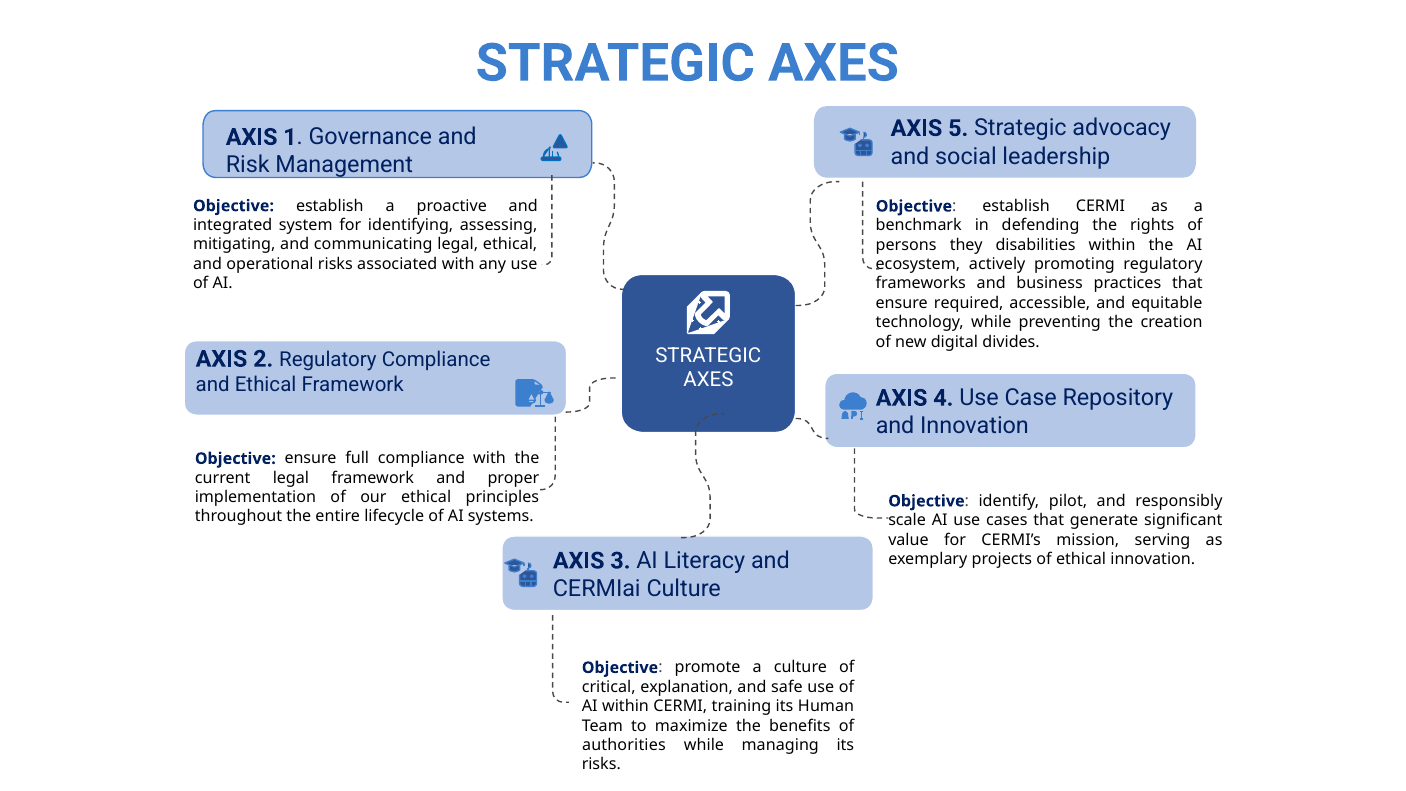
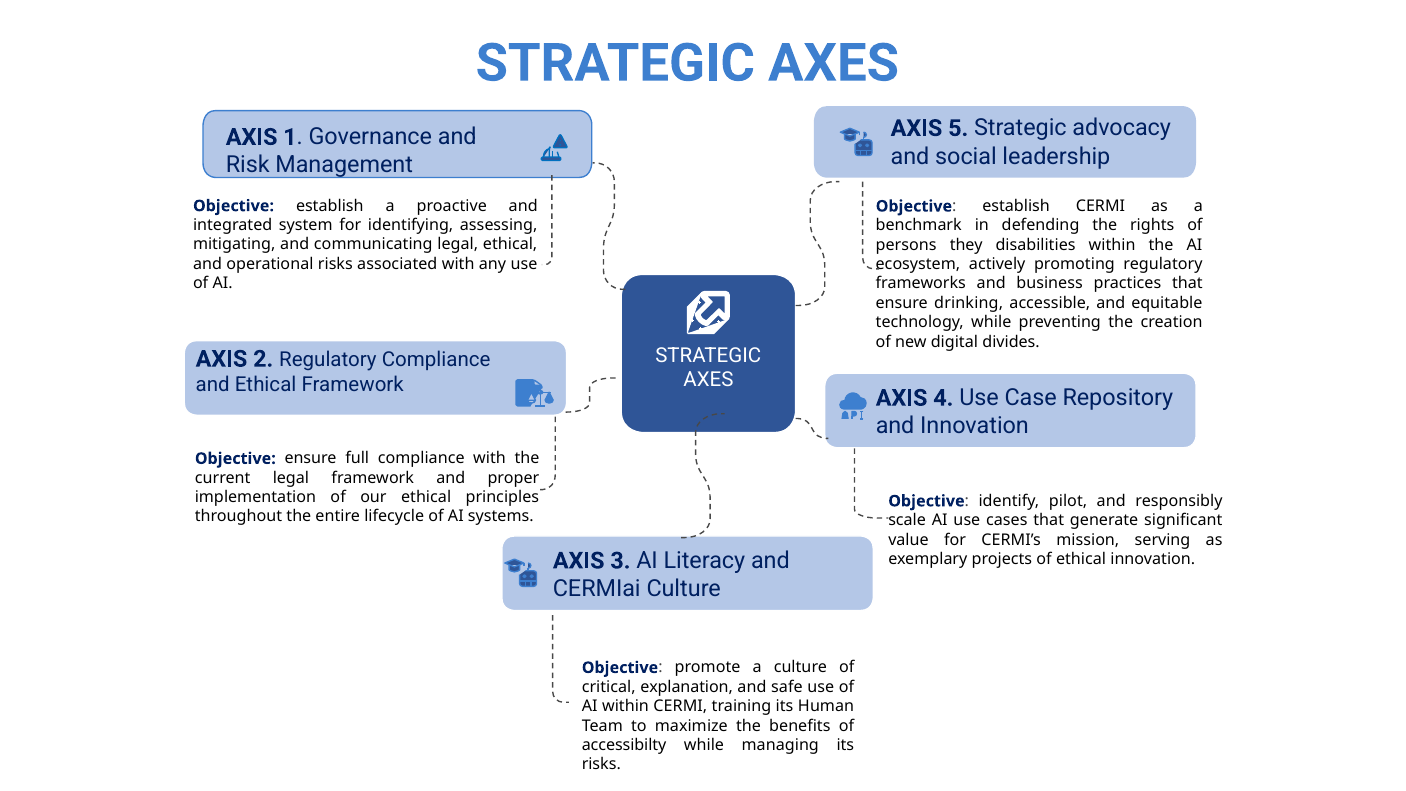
required: required -> drinking (969, 303)
authorities: authorities -> accessibilty (624, 745)
